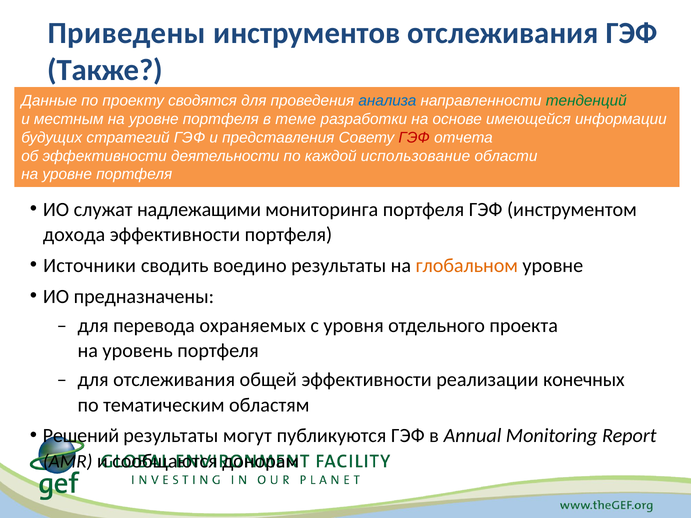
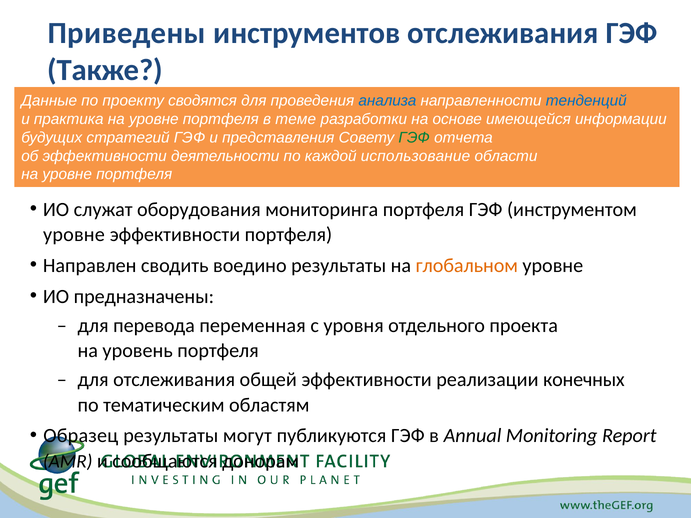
тенденций colour: green -> blue (586, 101)
местным: местным -> практика (69, 119)
ГЭФ colour: red -> green (414, 138)
надлежащими: надлежащими -> оборудования (199, 210)
дохода: дохода -> уровне (74, 235)
Источники: Источники -> Направлен (90, 266)
охраняемых: охраняемых -> переменная (253, 326)
Решений: Решений -> Образец (81, 436)
